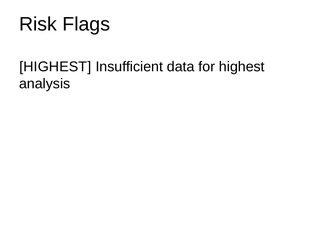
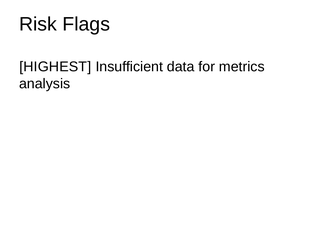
for highest: highest -> metrics (242, 67)
